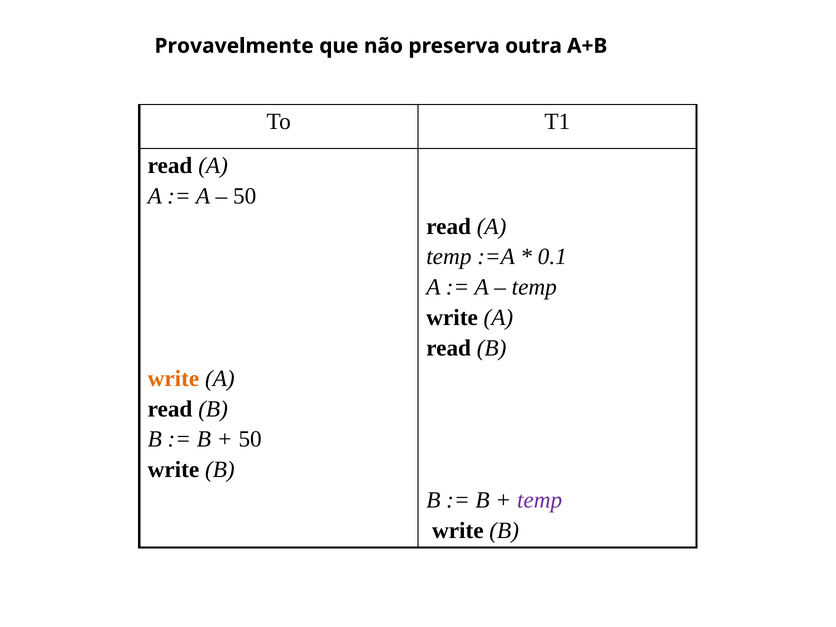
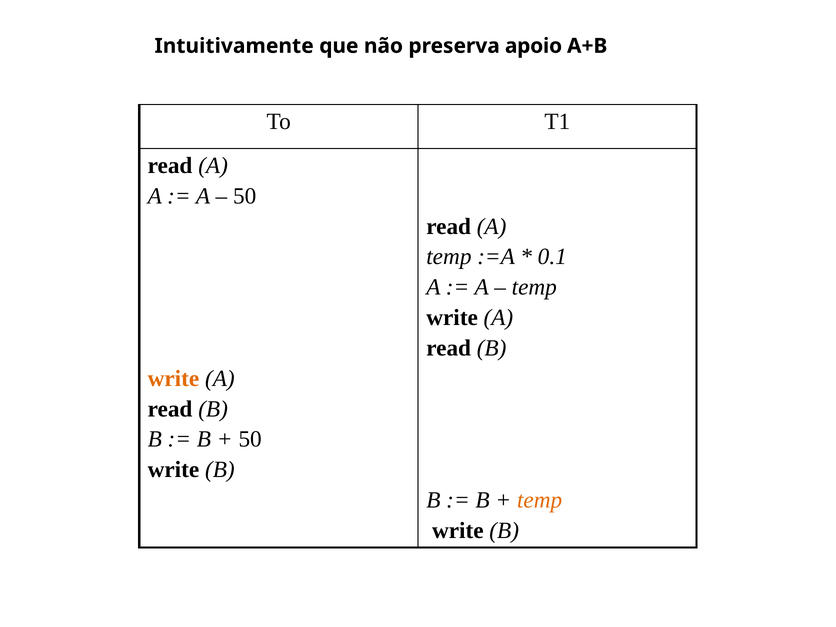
Provavelmente: Provavelmente -> Intuitivamente (234, 46)
outra: outra -> apoio (533, 46)
temp colour: purple -> orange (540, 500)
